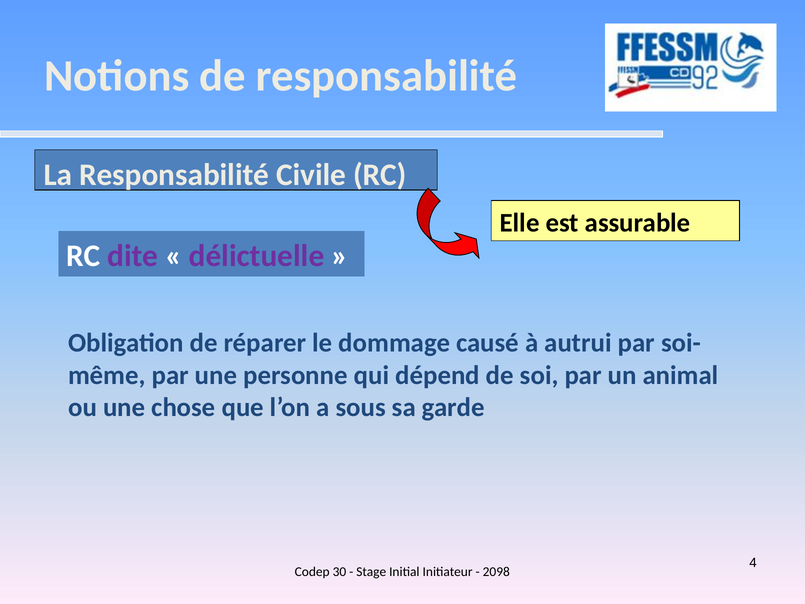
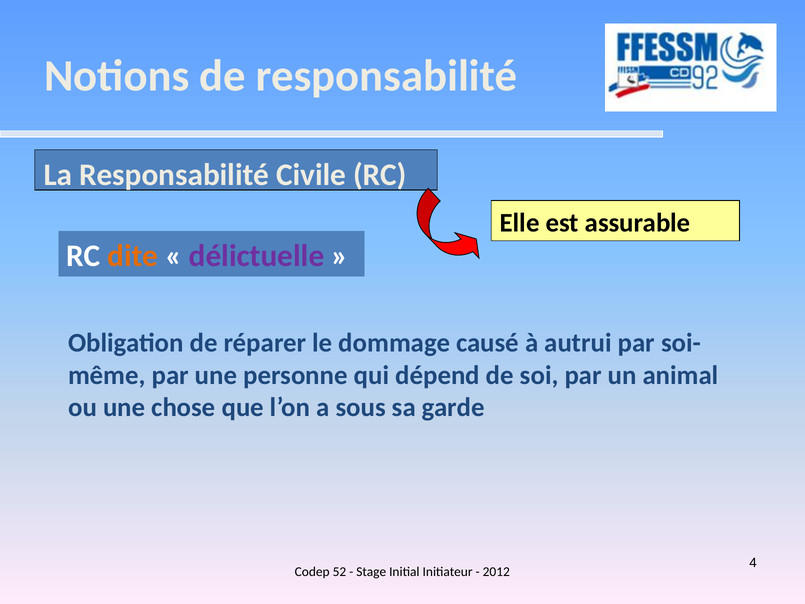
dite colour: purple -> orange (133, 256)
30: 30 -> 52 (339, 572)
2098: 2098 -> 2012 (496, 572)
